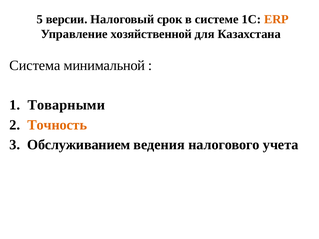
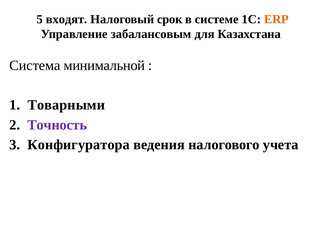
версии: версии -> входят (67, 19)
хозяйственной: хозяйственной -> забалансовым (151, 34)
Точность colour: orange -> purple (57, 125)
Обслуживанием: Обслуживанием -> Конфигуратора (79, 145)
